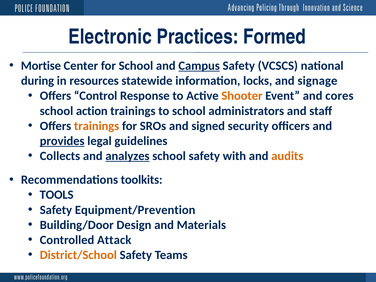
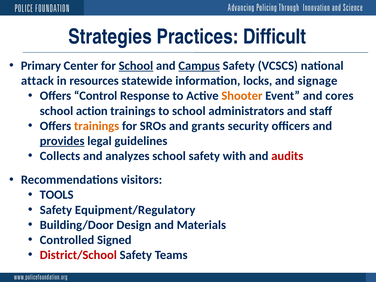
Electronic: Electronic -> Strategies (110, 37)
Formed: Formed -> Difficult (275, 37)
Mortise: Mortise -> Primary (41, 66)
School underline: none -> present (136, 66)
during: during -> attack (37, 81)
signed: signed -> grants (208, 126)
analyzes underline: present -> none (127, 156)
audits colour: orange -> red (287, 156)
toolkits: toolkits -> visitors (142, 180)
Equipment/Prevention: Equipment/Prevention -> Equipment/Regulatory (135, 210)
Attack: Attack -> Signed (114, 240)
District/School colour: orange -> red (78, 255)
